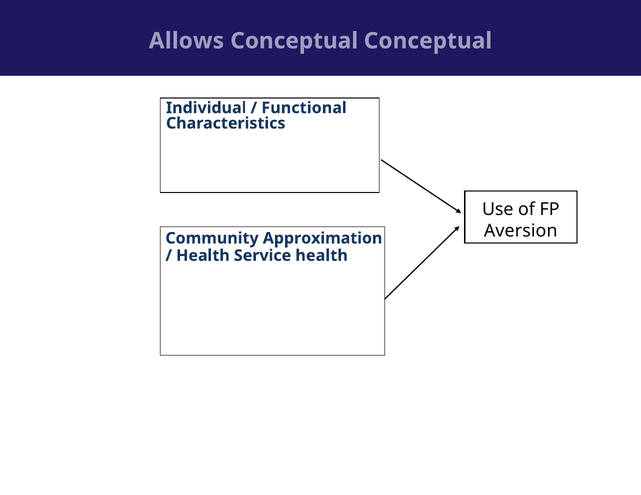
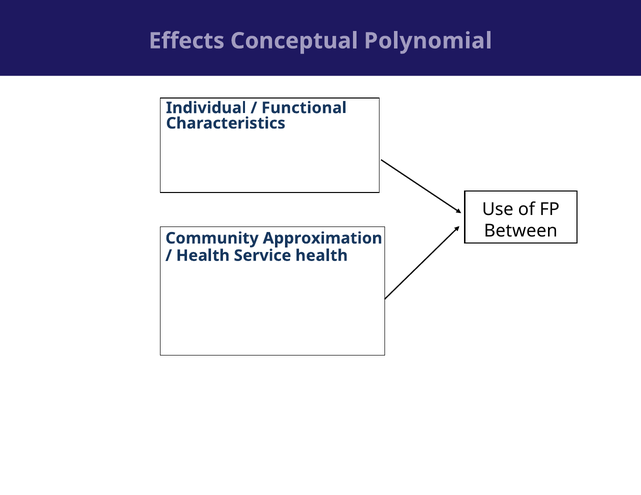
Allows: Allows -> Effects (187, 41)
Conceptual Conceptual: Conceptual -> Polynomial (428, 41)
Aversion: Aversion -> Between (521, 231)
